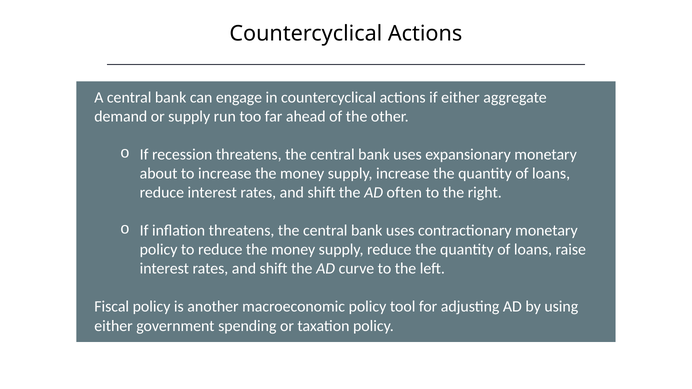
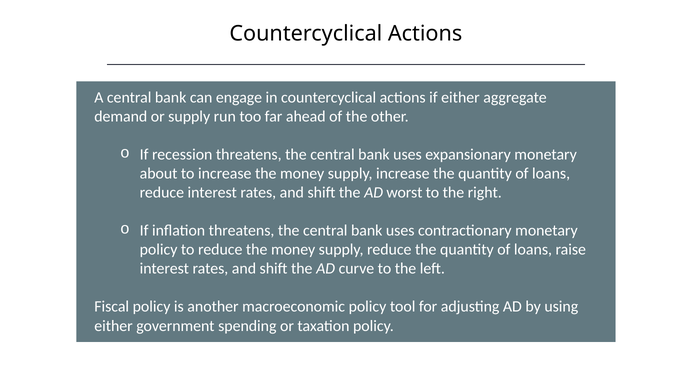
often: often -> worst (404, 193)
